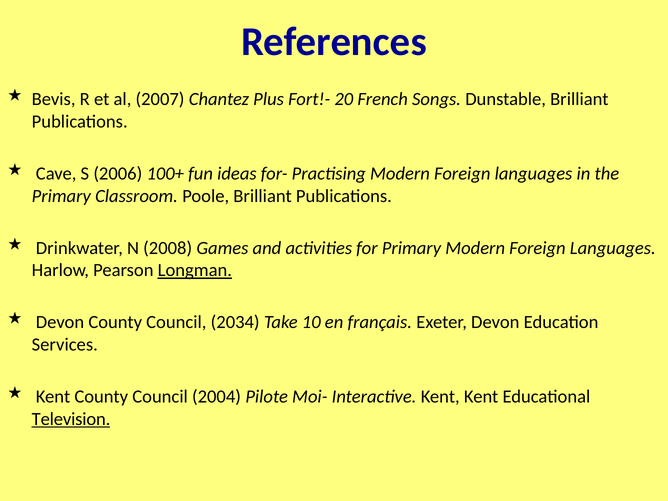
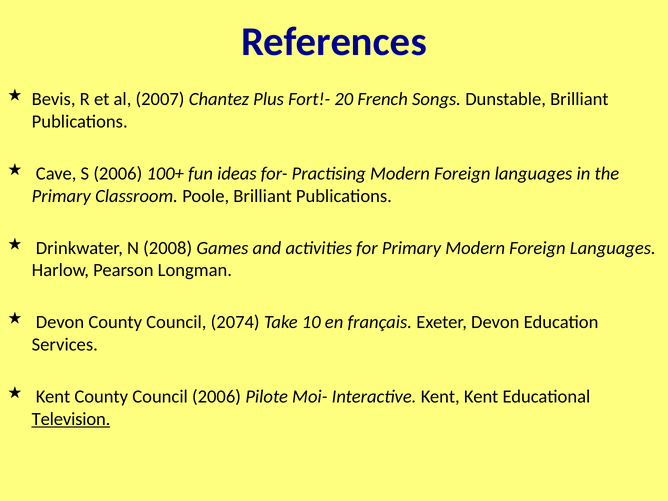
Longman underline: present -> none (195, 270)
2034: 2034 -> 2074 (235, 322)
Council 2004: 2004 -> 2006 (216, 397)
